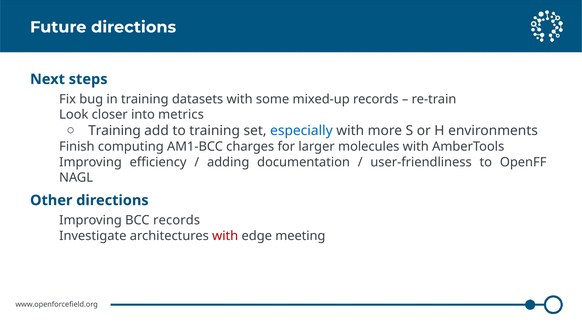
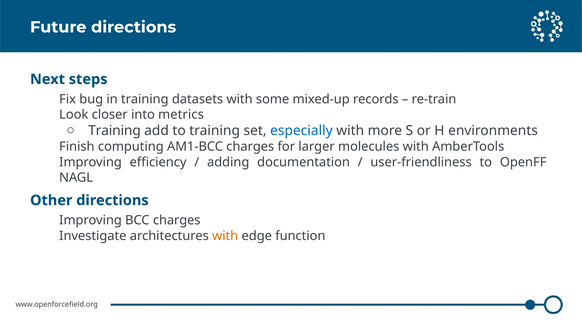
BCC records: records -> charges (177, 221)
with colour: red -> orange (225, 236)
meeting: meeting -> function (300, 236)
